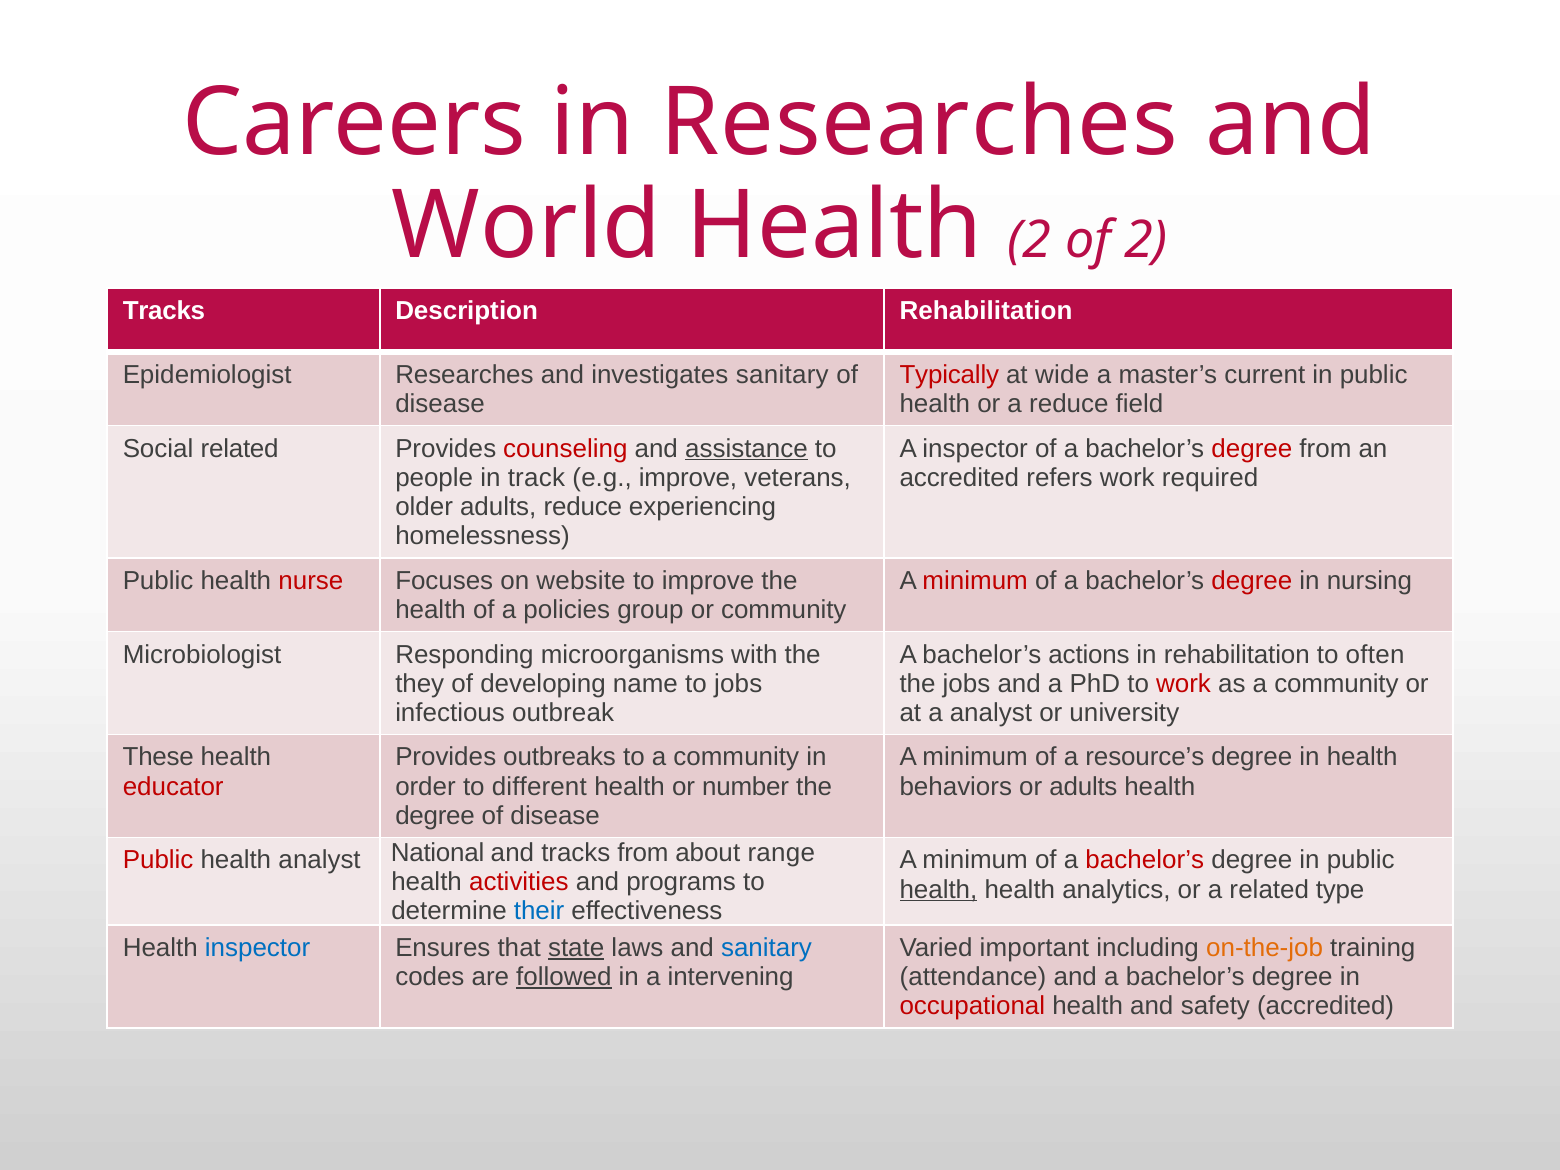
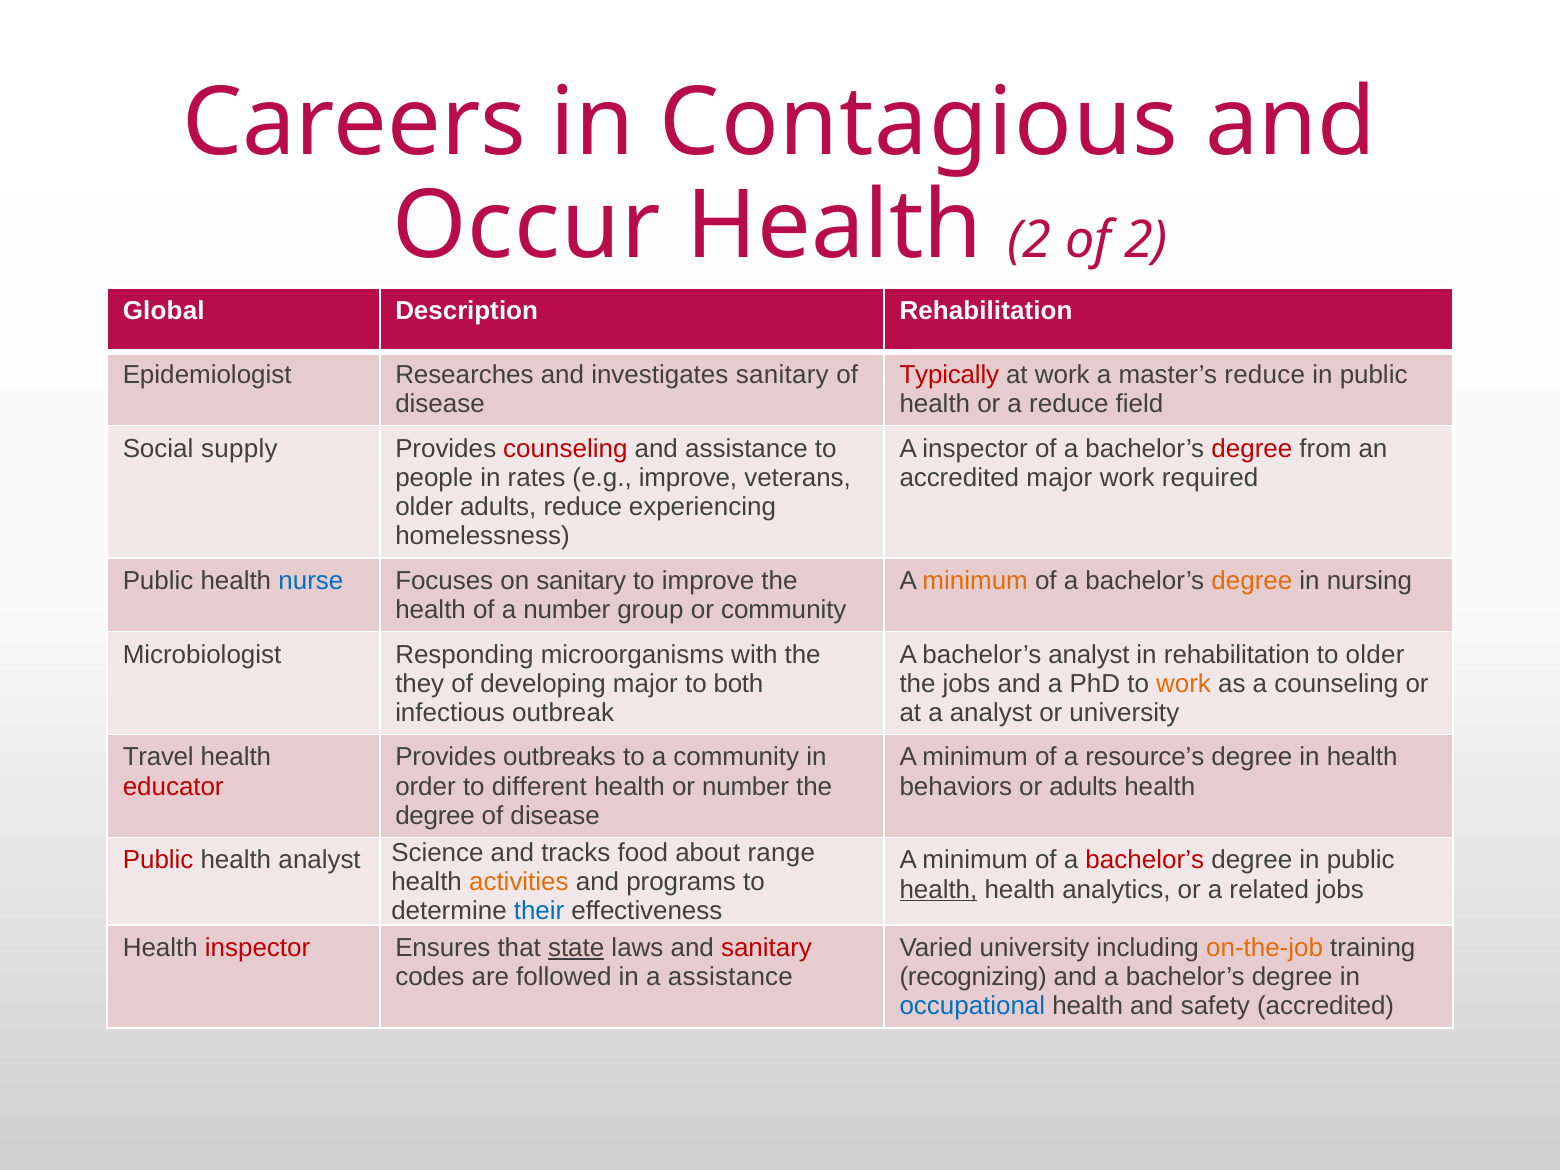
in Researches: Researches -> Contagious (919, 123)
World: World -> Occur (526, 226)
Tracks: Tracks -> Global (164, 311)
at wide: wide -> work (1062, 375)
master’s current: current -> reduce (1265, 375)
Social related: related -> supply (239, 448)
assistance underline: present -> none (746, 448)
track: track -> rates (537, 478)
accredited refers: refers -> major (1059, 478)
nurse colour: red -> blue (311, 581)
on website: website -> sanitary (581, 581)
minimum colour: red -> orange (975, 581)
degree colour: red -> orange (1252, 581)
a policies: policies -> number (567, 610)
bachelor’s actions: actions -> analyst (1089, 654)
to often: often -> older (1375, 654)
developing name: name -> major (645, 684)
to jobs: jobs -> both (738, 684)
work colour: red -> orange (1184, 684)
as a community: community -> counseling (1336, 684)
These: These -> Travel (158, 757)
National: National -> Science (437, 853)
tracks from: from -> food (643, 853)
activities colour: red -> orange (519, 882)
related type: type -> jobs (1340, 890)
inspector colour: blue -> red (258, 948)
sanitary colour: blue -> red (767, 948)
Varied important: important -> university (1034, 948)
followed underline: present -> none (564, 977)
a intervening: intervening -> assistance (730, 977)
attendance: attendance -> recognizing (973, 977)
occupational colour: red -> blue (972, 1006)
